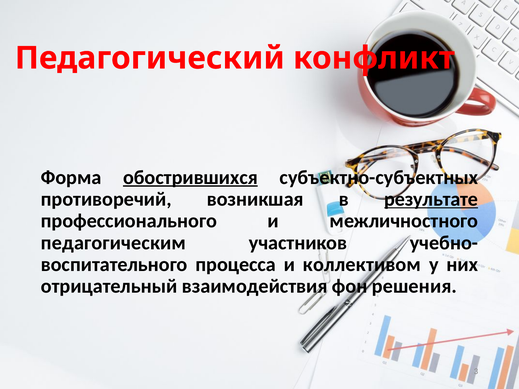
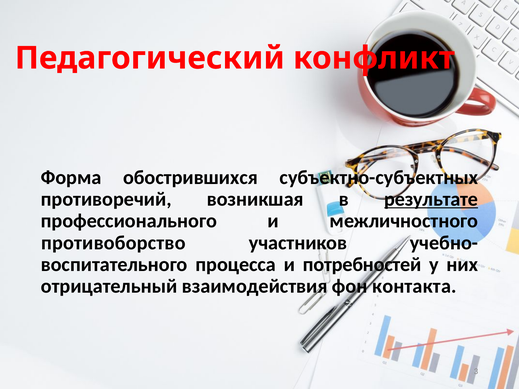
обострившихся underline: present -> none (191, 177)
педагогическим: педагогическим -> противоборство (113, 243)
коллективом: коллективом -> потребностей (362, 265)
решения: решения -> контакта (414, 286)
